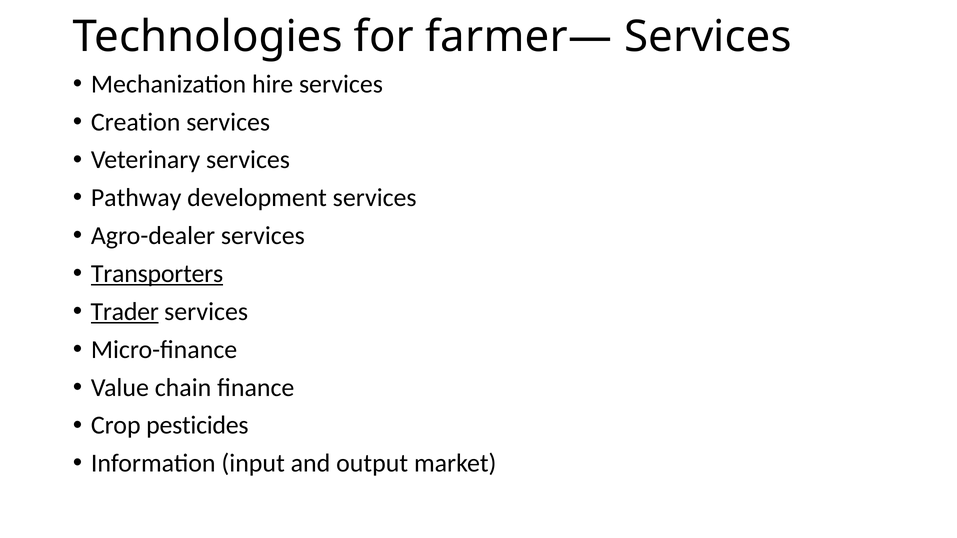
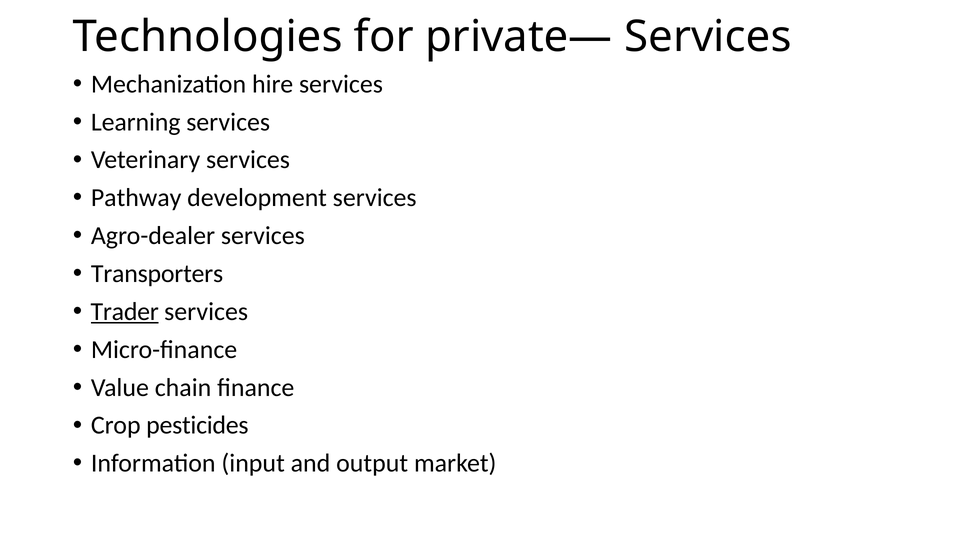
farmer—: farmer— -> private— (519, 37)
Creation: Creation -> Learning (136, 122)
Transporters underline: present -> none (157, 274)
